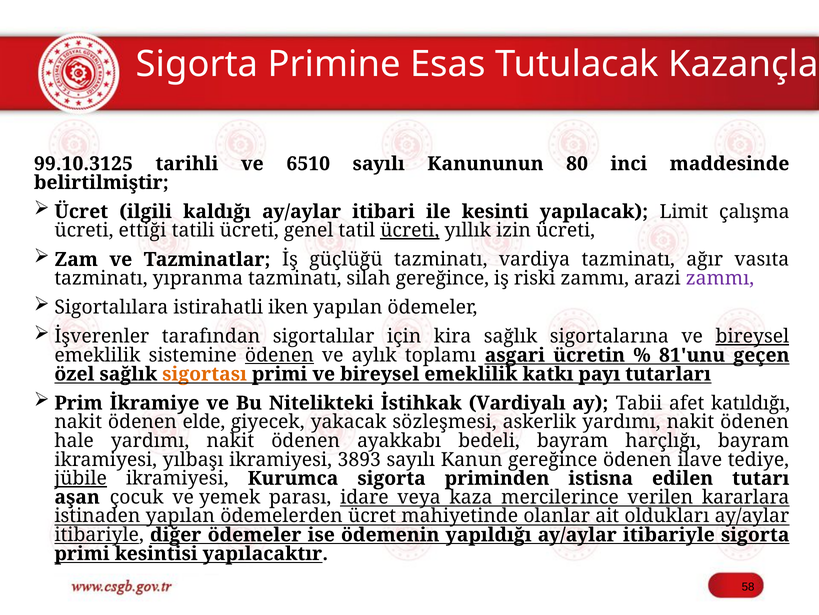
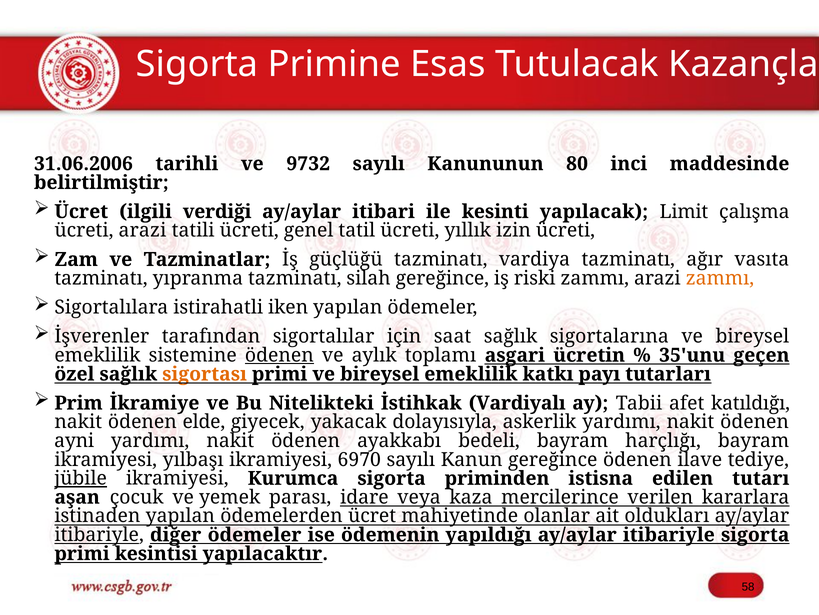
99.10.3125: 99.10.3125 -> 31.06.2006 (83, 164)
6510: 6510 -> 9732 (308, 164)
kaldığı: kaldığı -> verdiği (217, 211)
ücreti ettiği: ettiği -> arazi (142, 230)
ücreti underline: present -> none (410, 230)
zammı colour: purple -> orange (720, 278)
kira: kira -> saat (453, 336)
bireysel underline: present -> none (752, 336)
81'unu: 81'unu -> 35'unu (692, 355)
sözleşmesi: sözleşmesi -> dolayısıyla (445, 421)
hale: hale -> ayni (74, 440)
3893: 3893 -> 6970 (359, 459)
